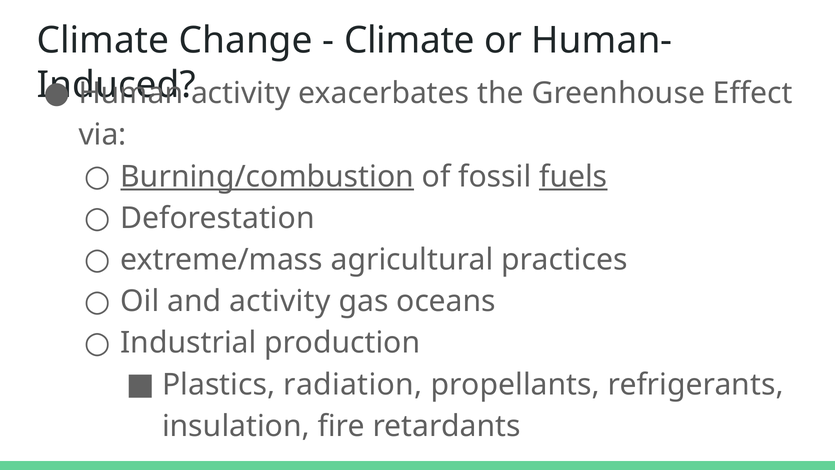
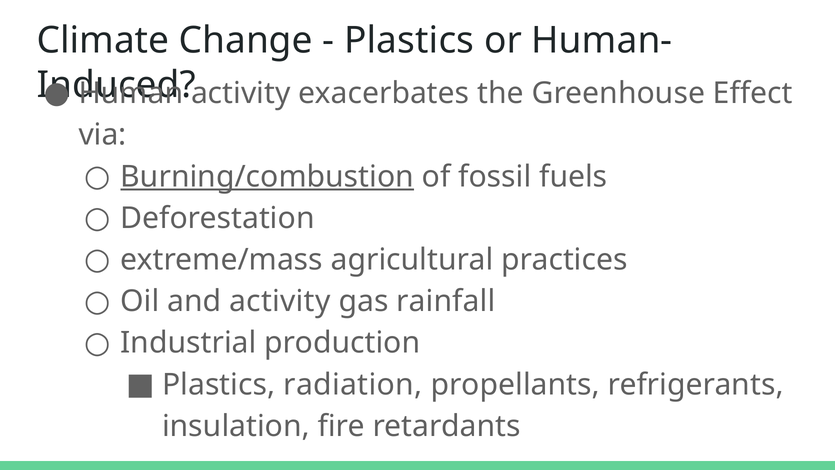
Climate: Climate -> Plastics (409, 40)
fuels underline: present -> none (573, 176)
oceans: oceans -> rainfall (446, 301)
